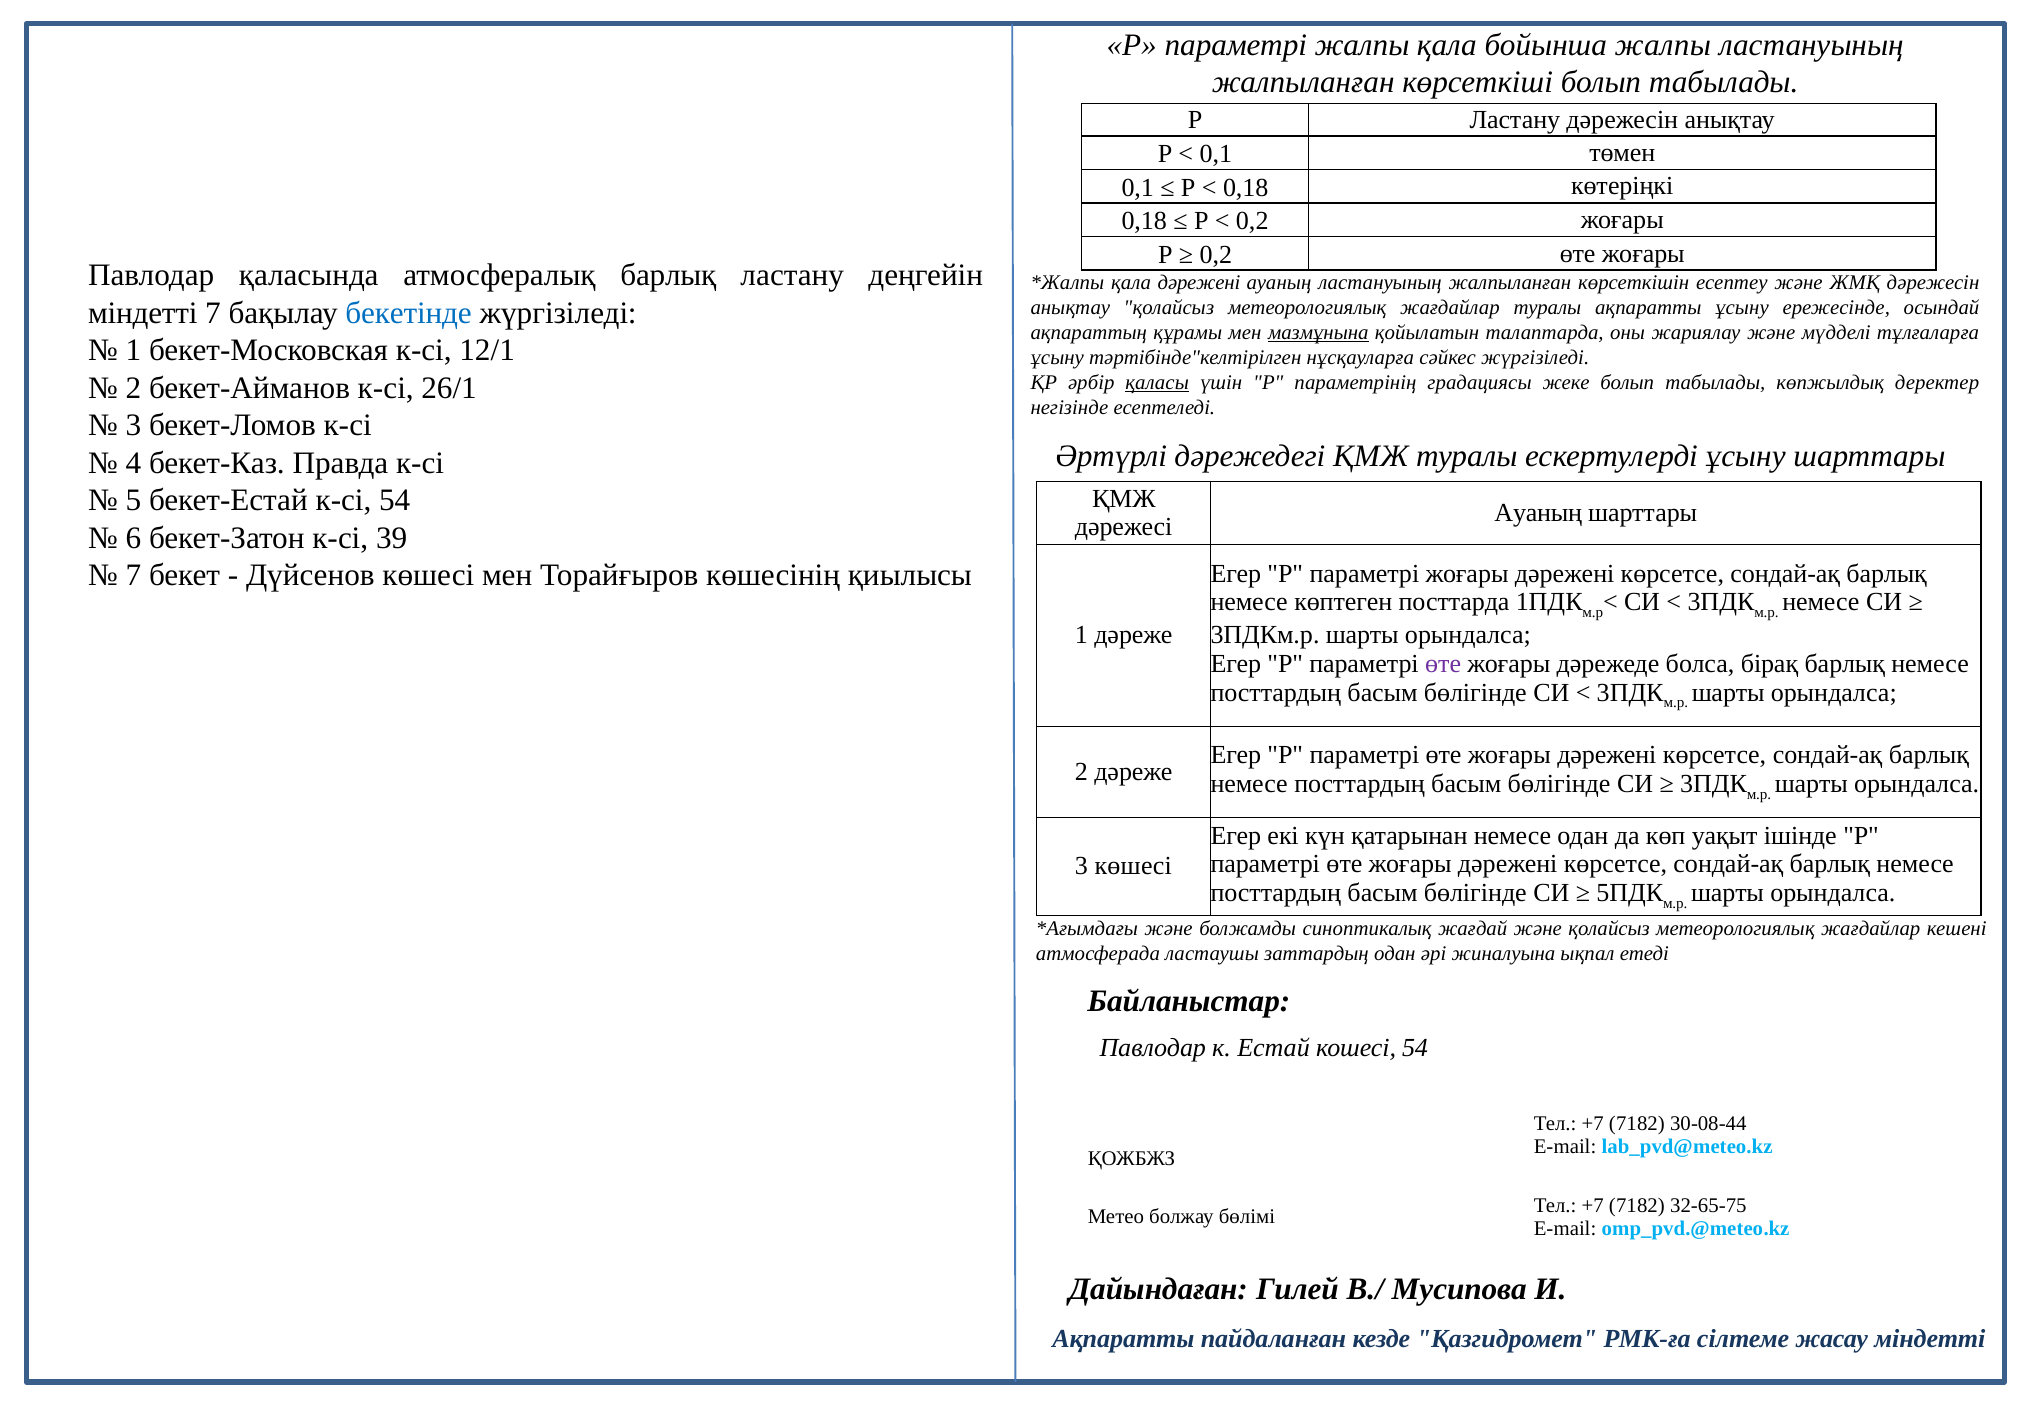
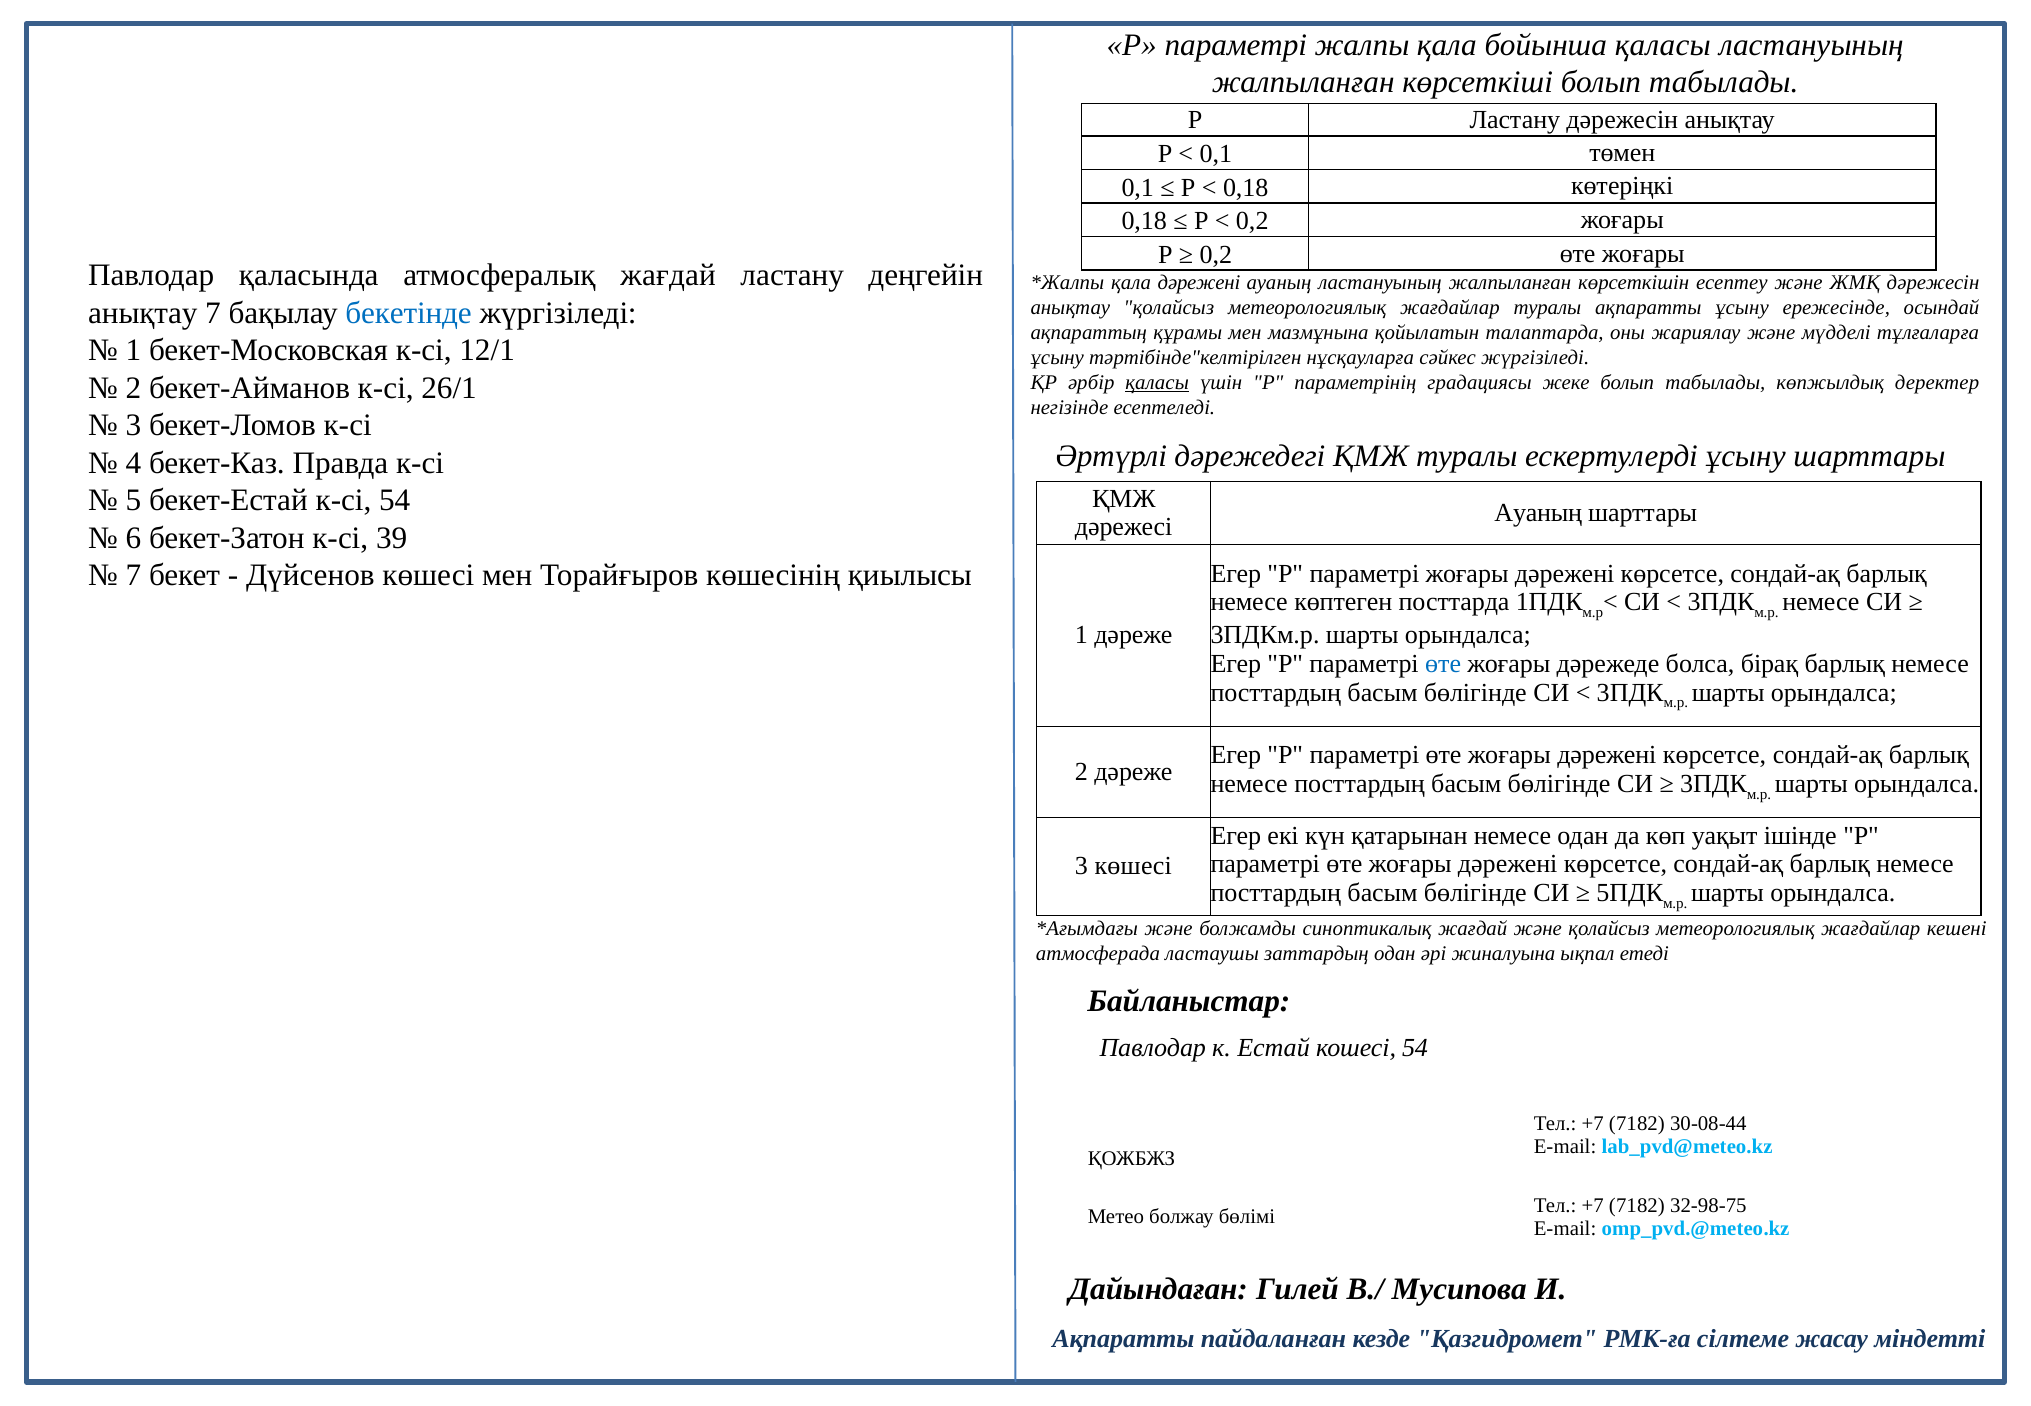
бойынша жалпы: жалпы -> қаласы (1663, 45)
атмосфералық барлық: барлық -> жағдай (668, 275)
міндетті: міндетті -> анықтау (143, 313)
мазмұнына underline: present -> none (1318, 333)
өте colour: purple -> blue (1443, 664)
32-65-75: 32-65-75 -> 32-98-75 (1708, 1205)
